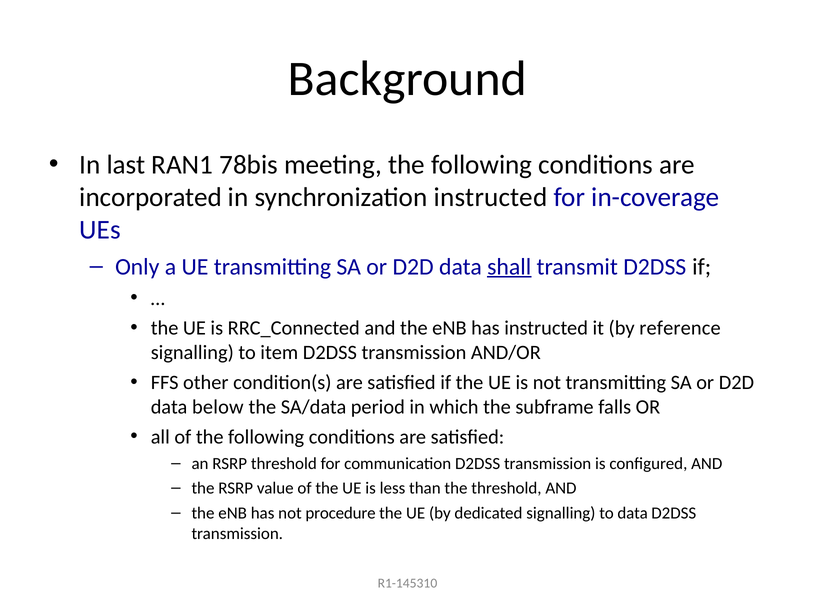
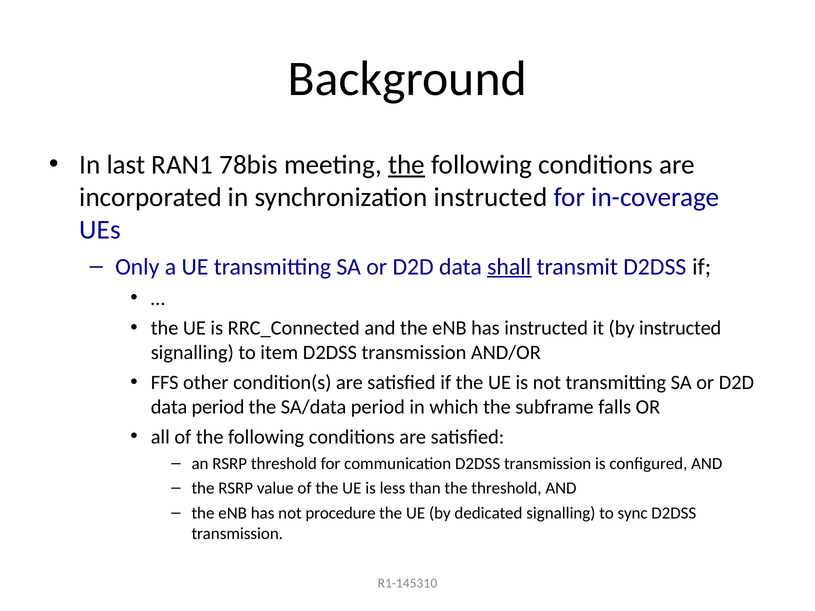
the underline: none -> present (406, 165)
by reference: reference -> instructed (680, 328)
data below: below -> period (218, 407)
to data: data -> sync (633, 513)
